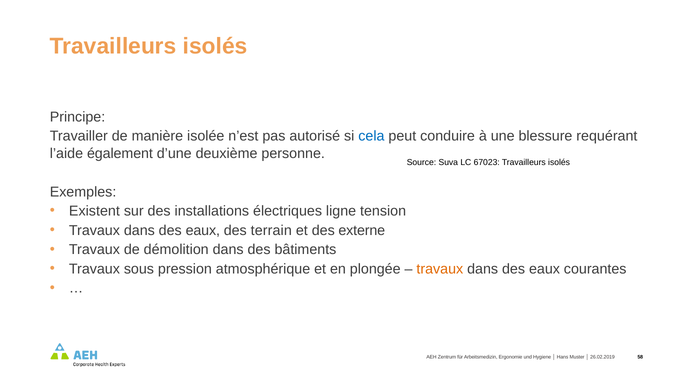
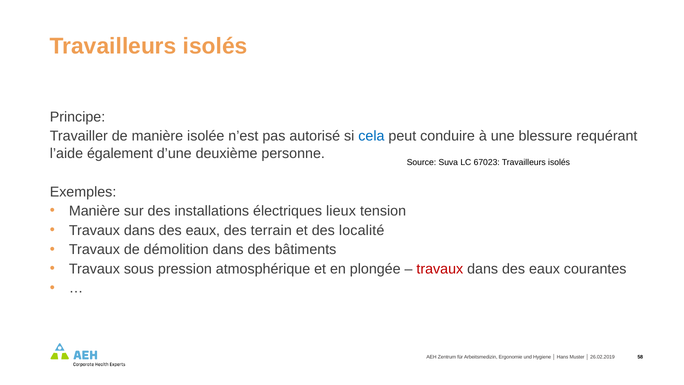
Existent: Existent -> Manière (94, 211)
ligne: ligne -> lieux (341, 211)
externe: externe -> localité (362, 230)
travaux colour: orange -> red (440, 269)
